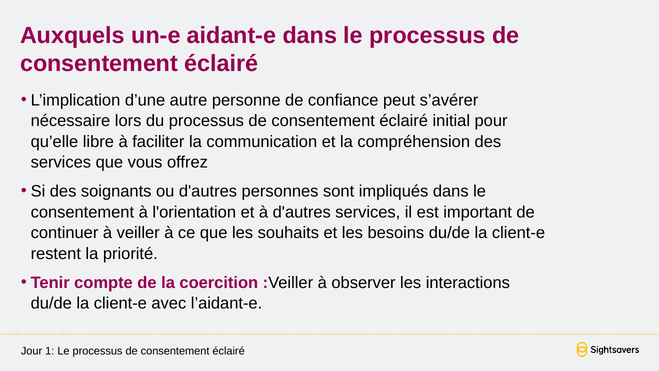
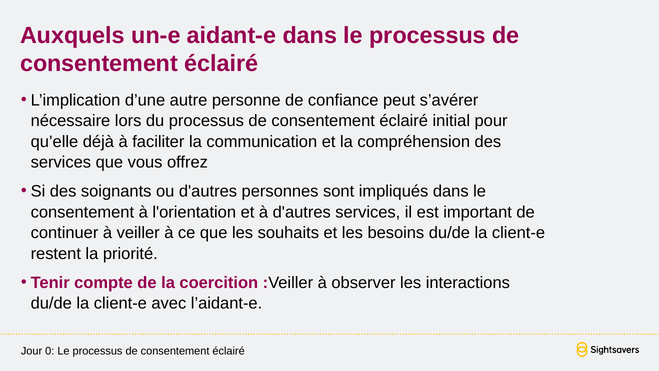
libre: libre -> déjà (98, 142)
1: 1 -> 0 (50, 351)
